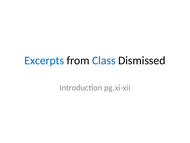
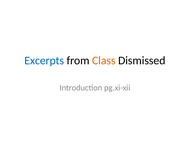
Class colour: blue -> orange (104, 60)
